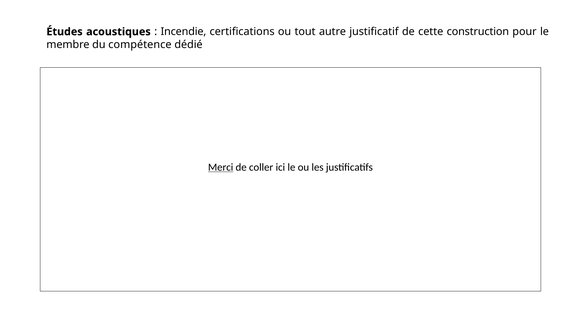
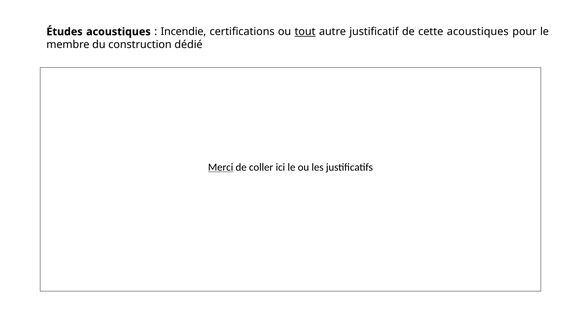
tout underline: none -> present (305, 32)
cette construction: construction -> acoustiques (478, 32)
compétence: compétence -> construction (140, 45)
